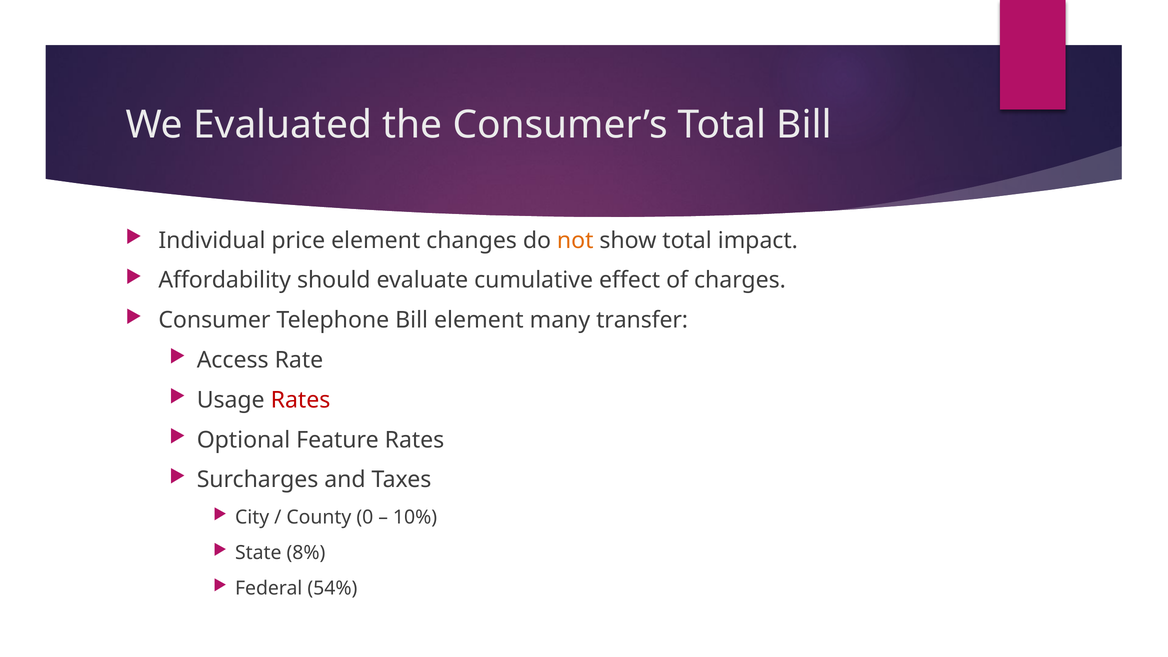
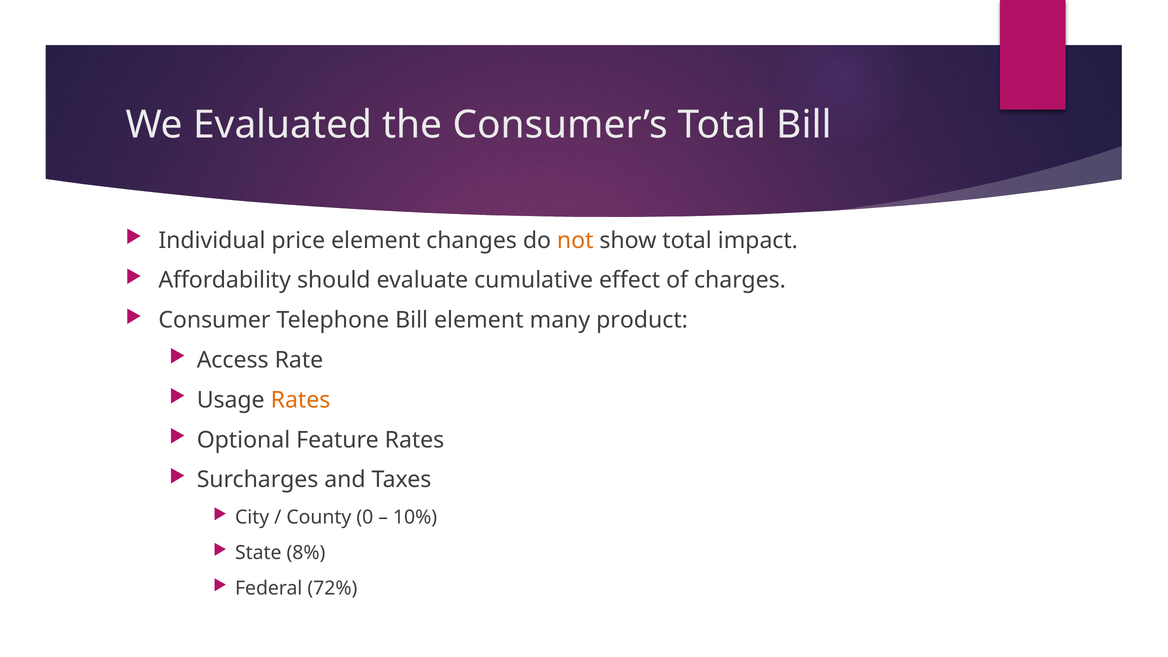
transfer: transfer -> product (642, 320)
Rates colour: red -> orange (301, 400)
54%: 54% -> 72% (332, 588)
